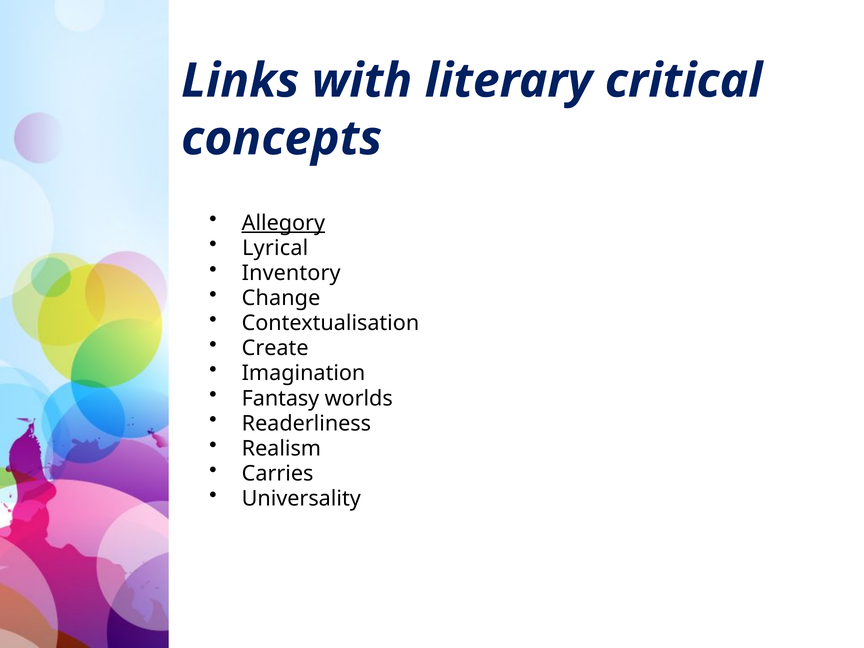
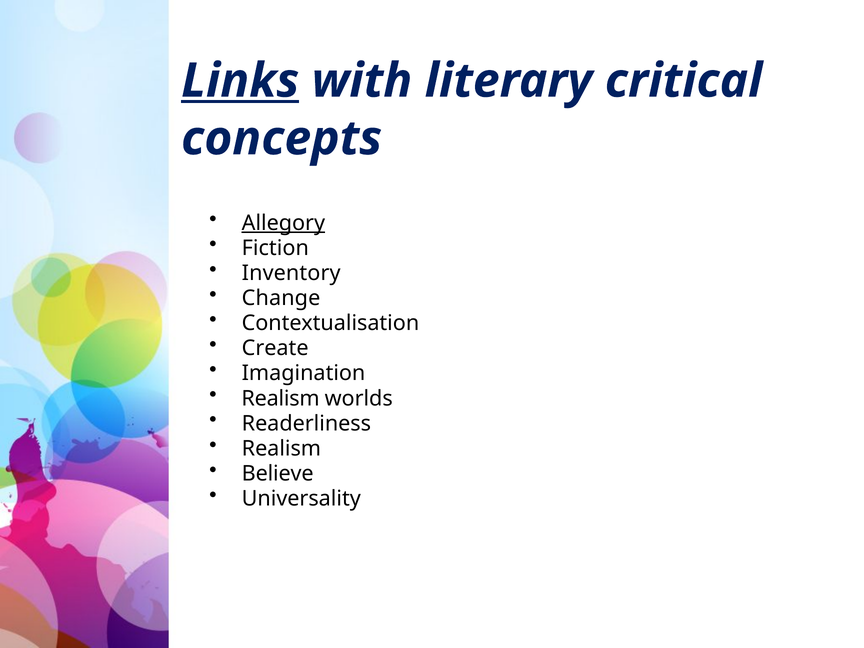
Links underline: none -> present (240, 81)
Lyrical: Lyrical -> Fiction (275, 248)
Fantasy: Fantasy -> Realism (281, 398)
Carries: Carries -> Believe (278, 474)
